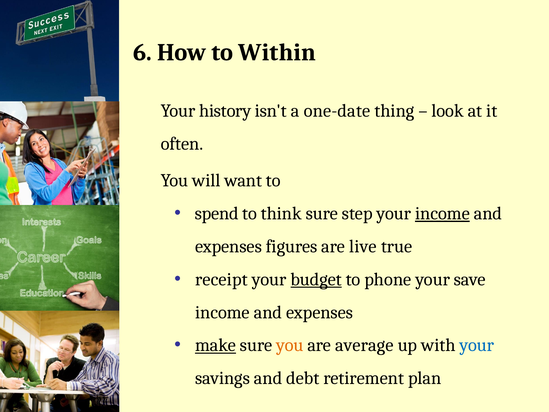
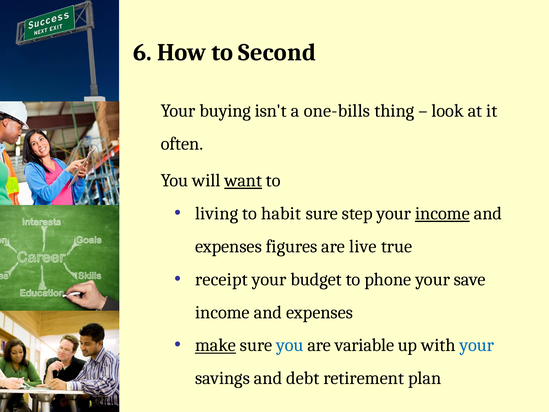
Within: Within -> Second (277, 52)
history: history -> buying (225, 111)
one-date: one-date -> one-bills (337, 111)
want underline: none -> present (243, 180)
spend: spend -> living (217, 213)
think: think -> habit (281, 213)
budget underline: present -> none (316, 279)
you colour: orange -> blue (290, 345)
average: average -> variable (364, 345)
